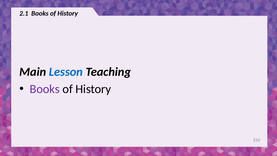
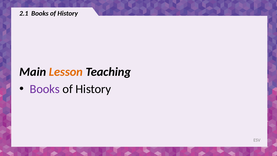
Lesson colour: blue -> orange (66, 72)
